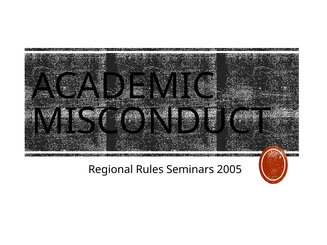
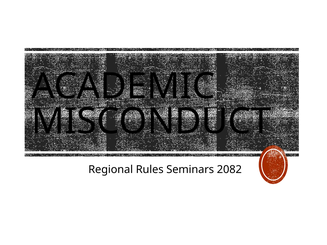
2005: 2005 -> 2082 (229, 170)
